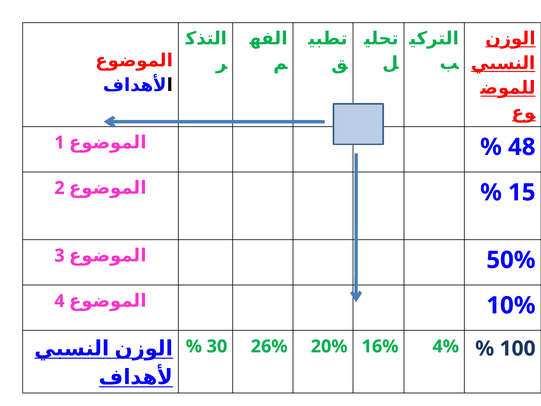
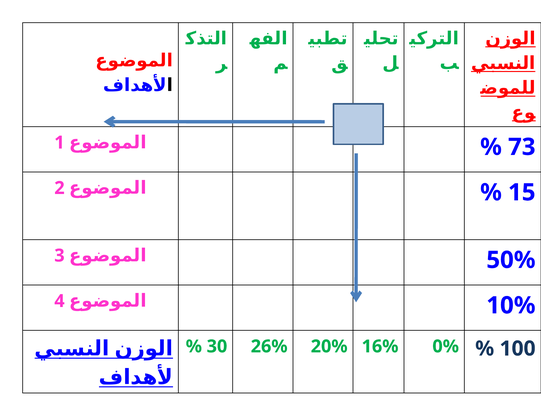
48: 48 -> 73 (522, 147)
4%: 4% -> 0% (446, 346)
